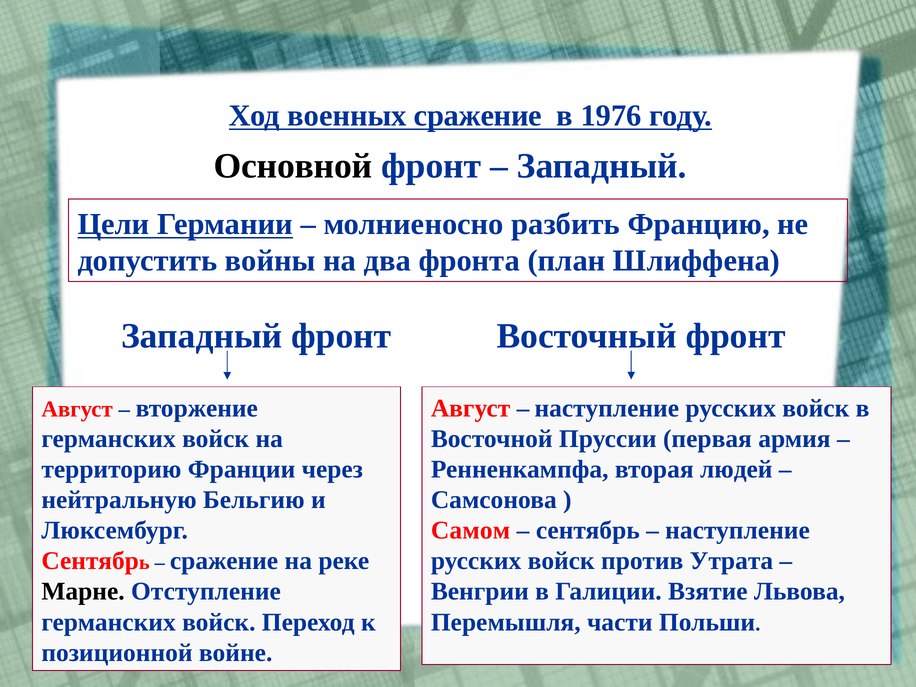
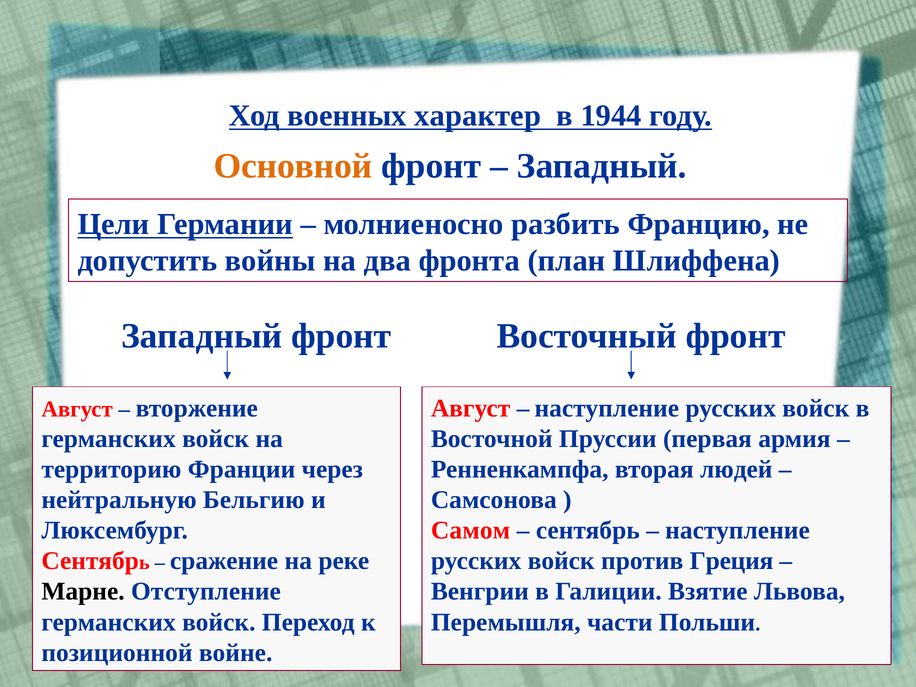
военных сражение: сражение -> характер (478, 116)
1976: 1976 -> 1944 (611, 116)
Основной colour: black -> orange (293, 166)
Утрата: Утрата -> Греция (732, 561)
